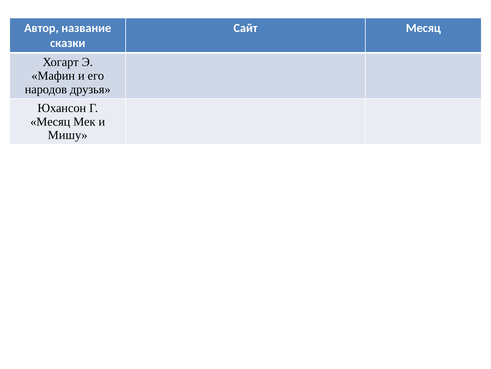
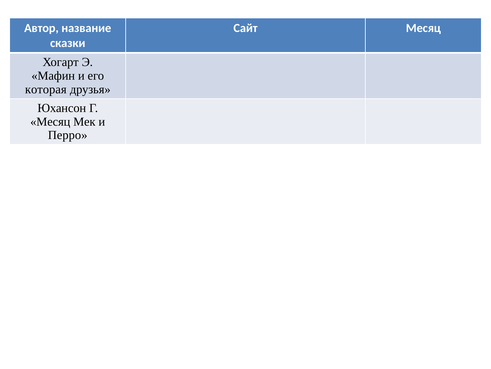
народов: народов -> которая (46, 89)
Мишу: Мишу -> Перро (68, 135)
